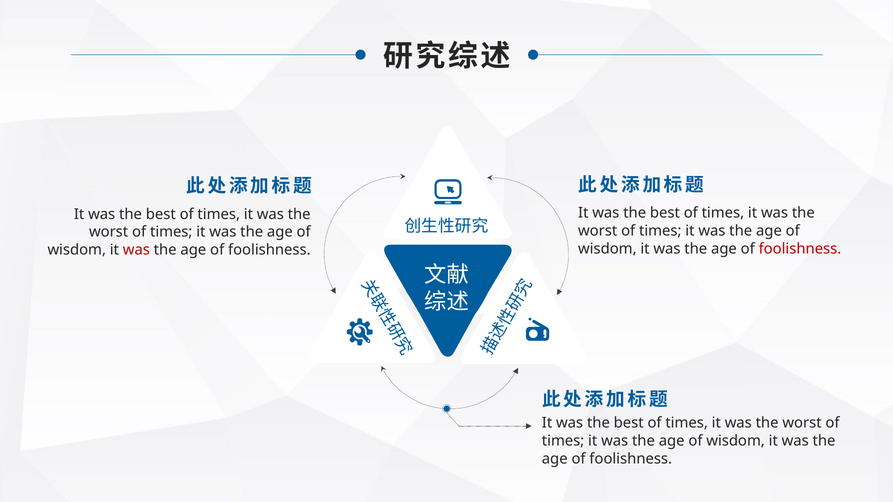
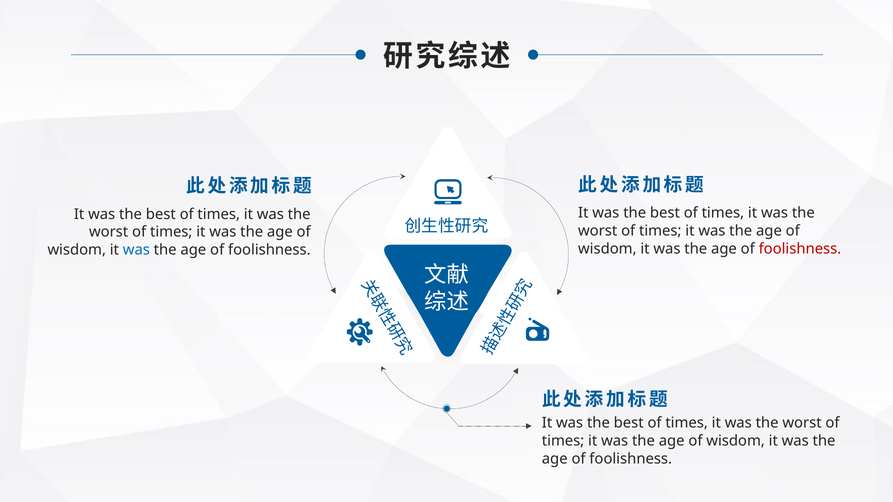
was colour: red -> blue (136, 250)
